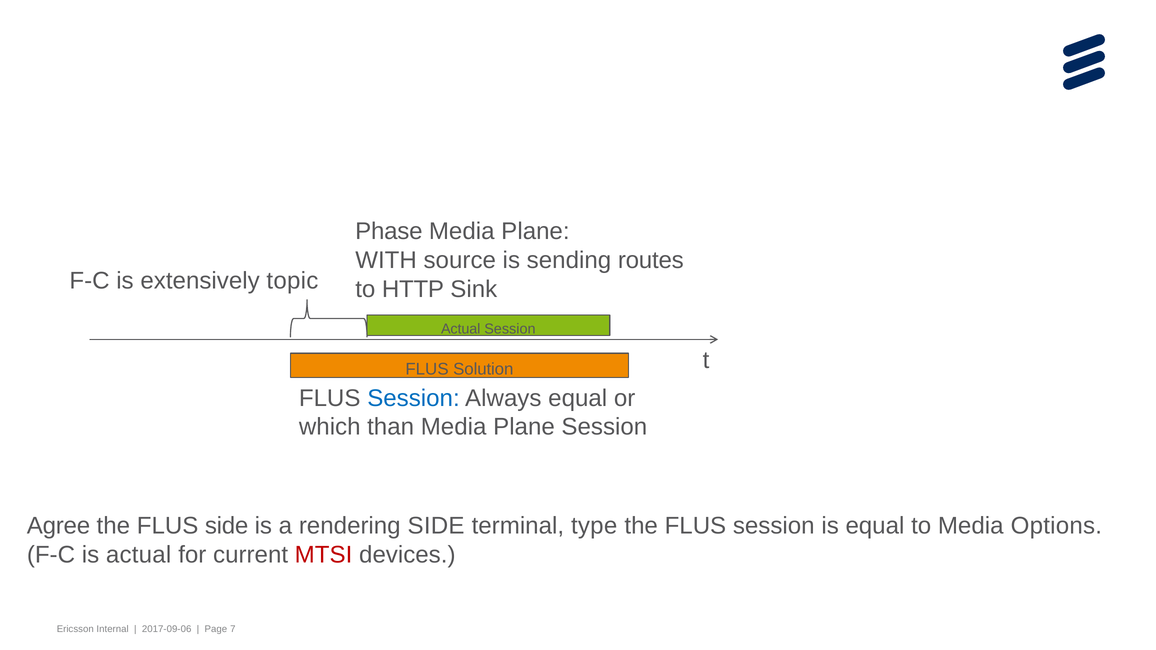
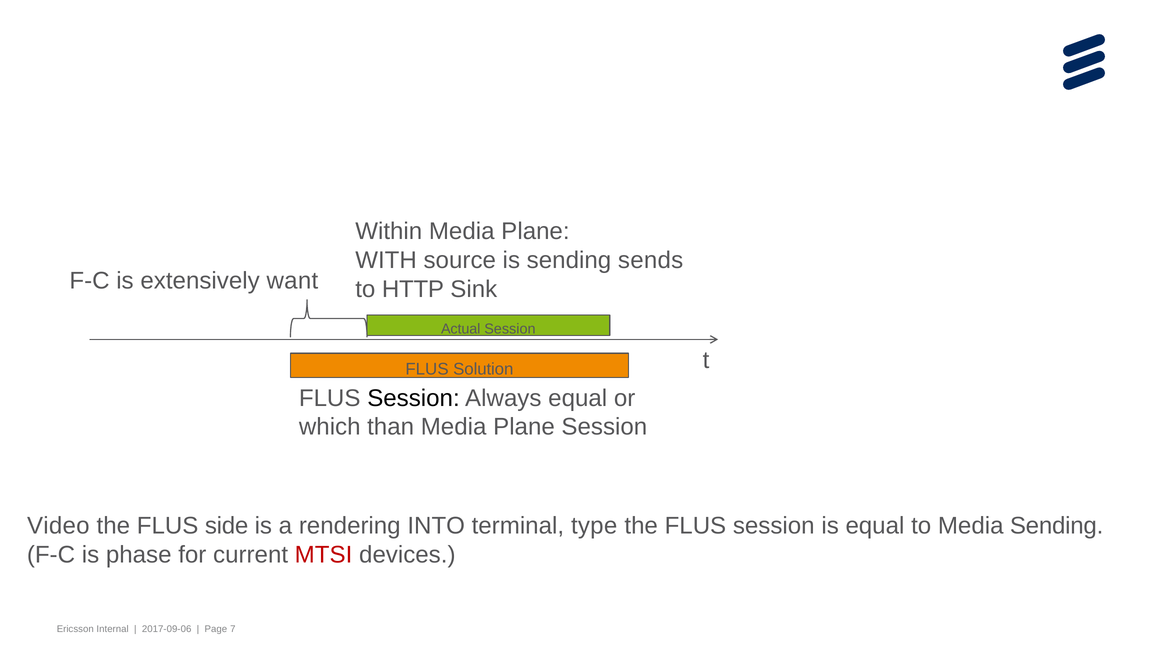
Phase: Phase -> Within (389, 231)
routes: routes -> sends (651, 260)
topic: topic -> want (292, 281)
Session colour: blue -> black (413, 398)
Agree: Agree -> Video (58, 526)
rendering SIDE: SIDE -> INTO (436, 526)
Media Options: Options -> Sending (1057, 526)
is actual: actual -> phase (139, 555)
